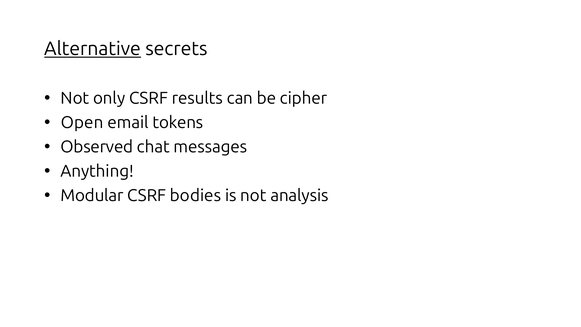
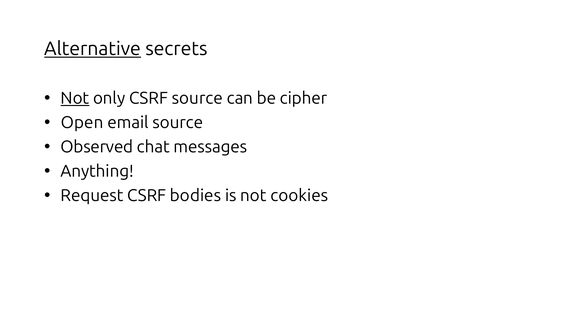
Not underline: none -> present (75, 98)
CSRF results: results -> source (197, 98)
email tokens: tokens -> source (178, 123)
Modular: Modular -> Request (92, 196)
analysis: analysis -> cookies (299, 196)
